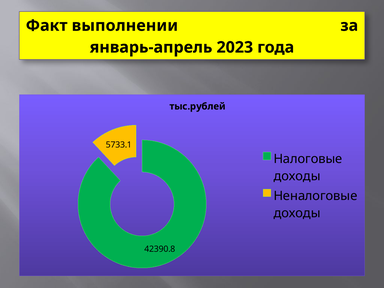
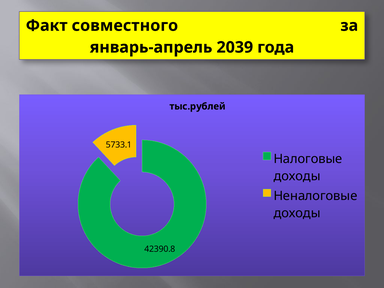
выполнении: выполнении -> совместного (125, 26)
2023: 2023 -> 2039 (235, 47)
